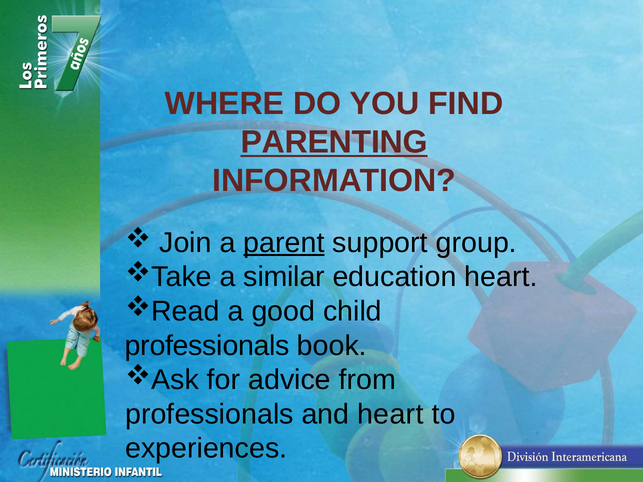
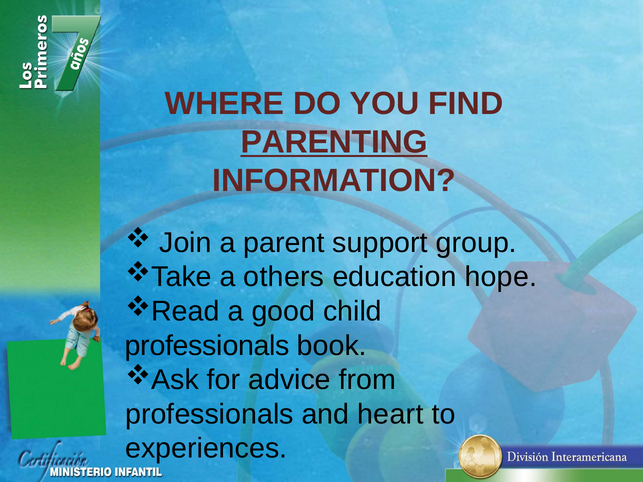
parent underline: present -> none (284, 243)
similar: similar -> others (284, 277)
education heart: heart -> hope (501, 277)
